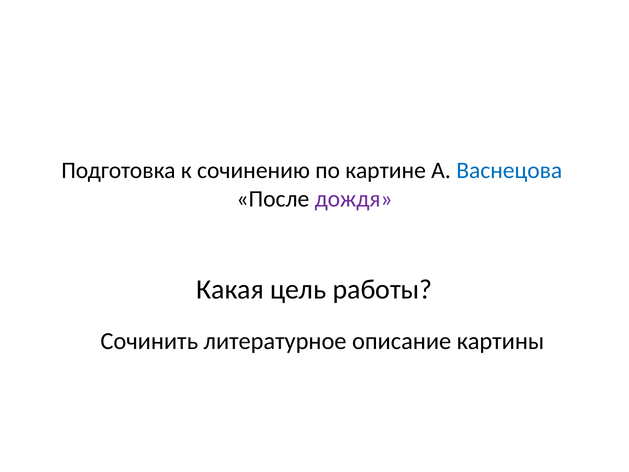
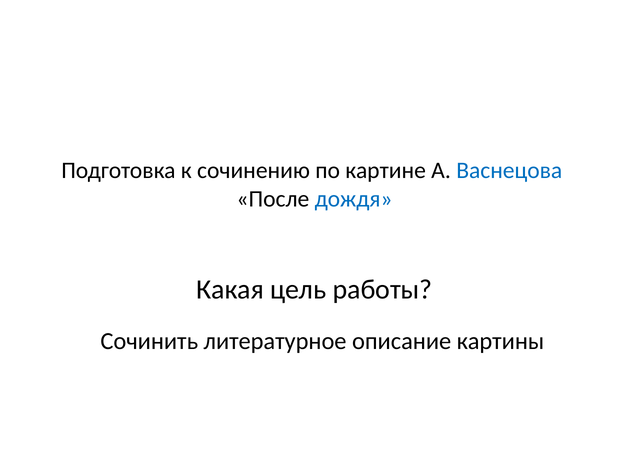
дождя colour: purple -> blue (354, 199)
